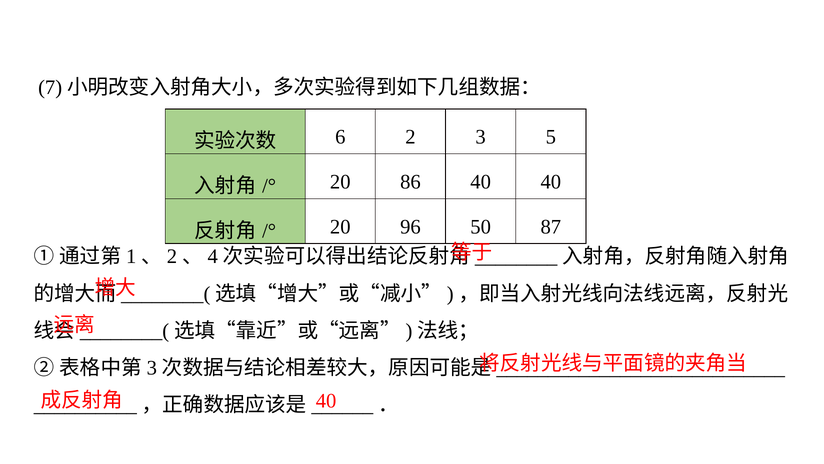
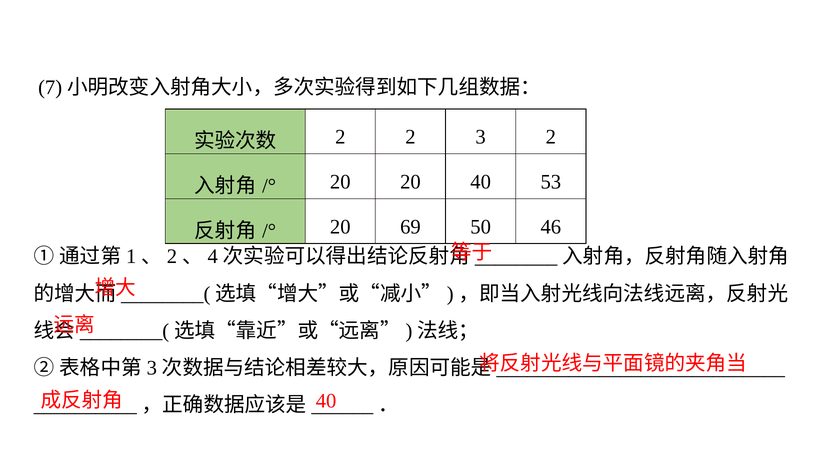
6: 6 -> 2 (340, 137)
3 5: 5 -> 2 (551, 137)
20 86: 86 -> 20 (410, 182)
40 40: 40 -> 53 (551, 182)
96: 96 -> 69 (410, 227)
87: 87 -> 46 (551, 227)
